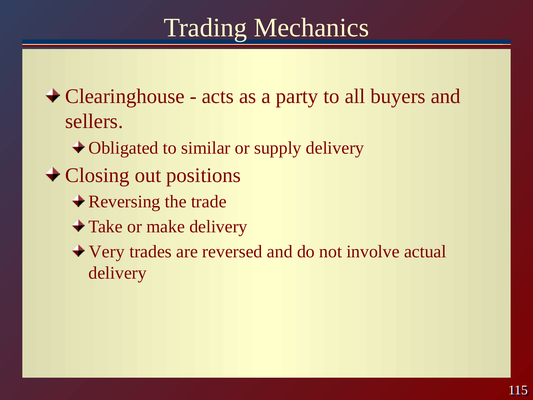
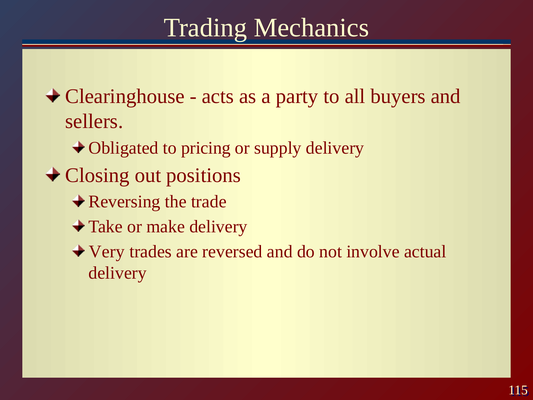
similar: similar -> pricing (206, 148)
